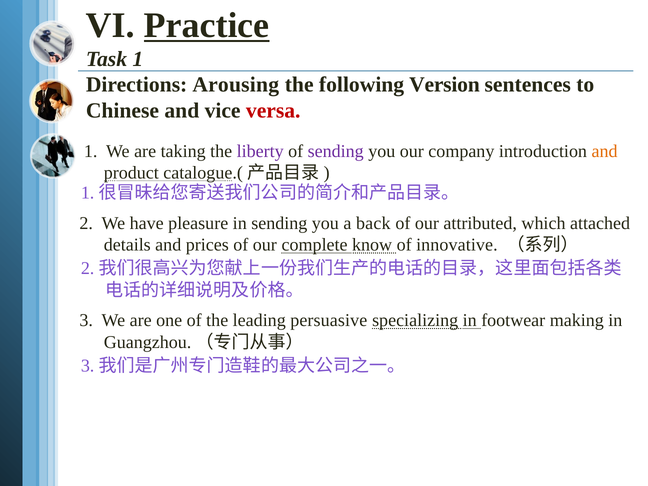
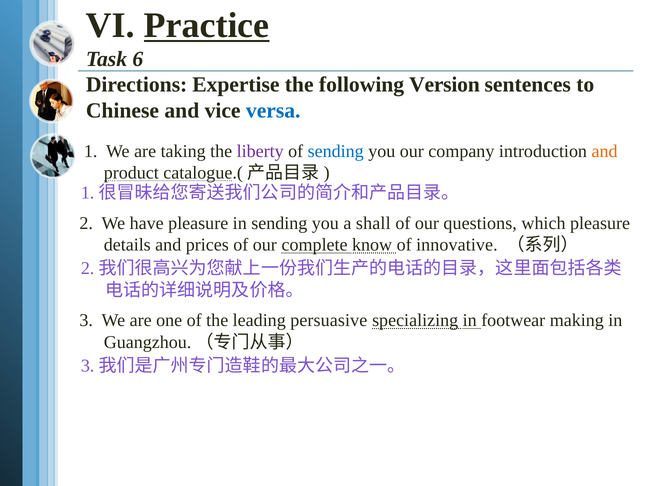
Task 1: 1 -> 6 (138, 59)
Arousing: Arousing -> Expertise (236, 85)
versa colour: red -> blue (273, 111)
sending colour: purple -> blue (336, 151)
back: back -> shall (373, 223)
attributed: attributed -> questions (480, 223)
which attached: attached -> pleasure (600, 223)
